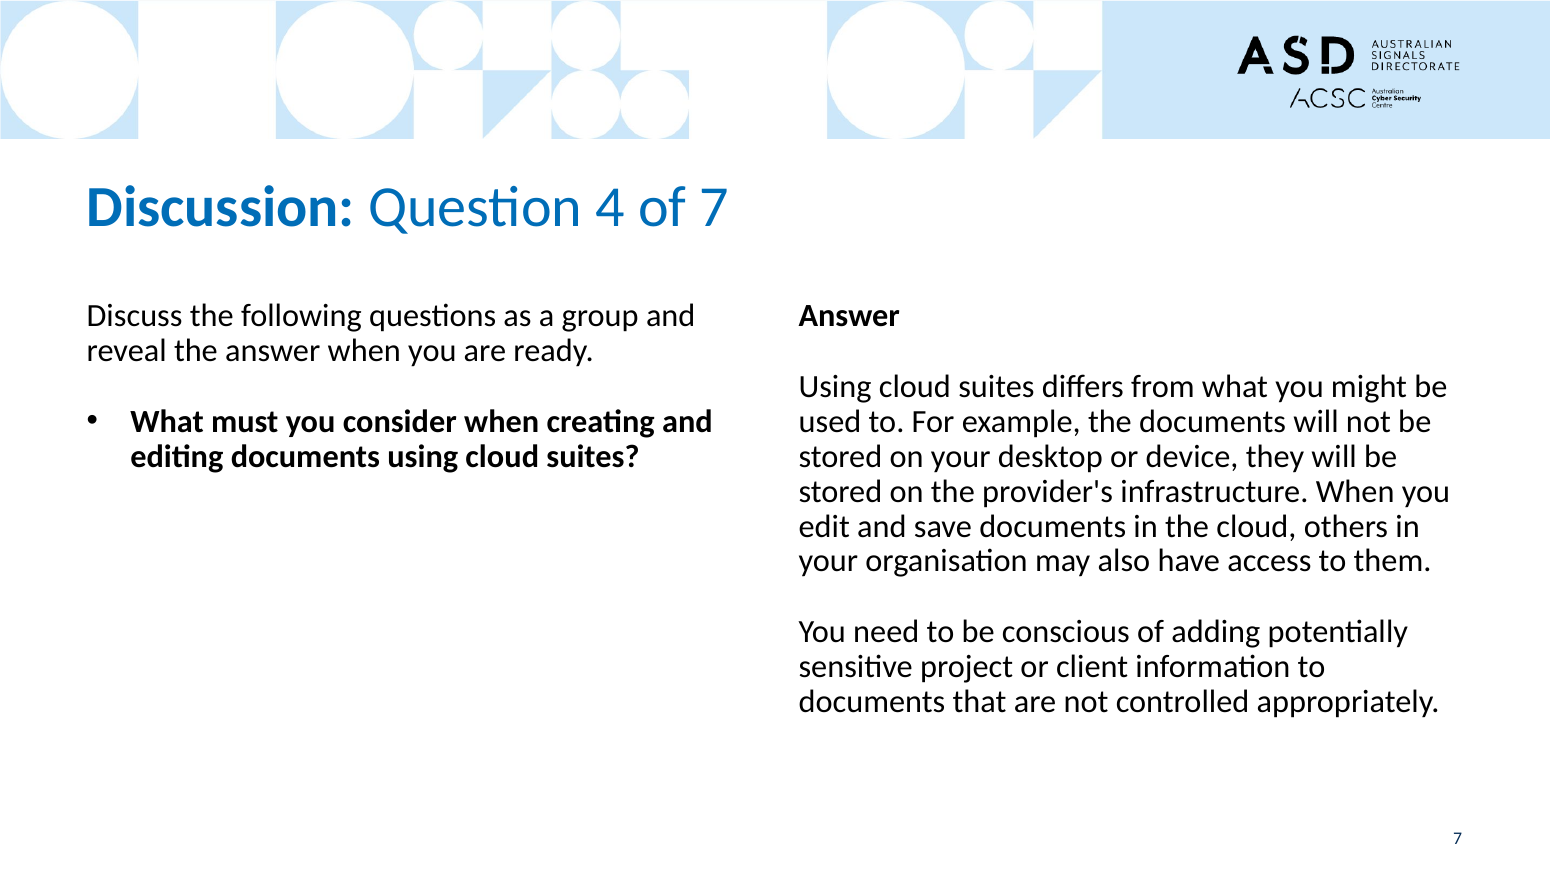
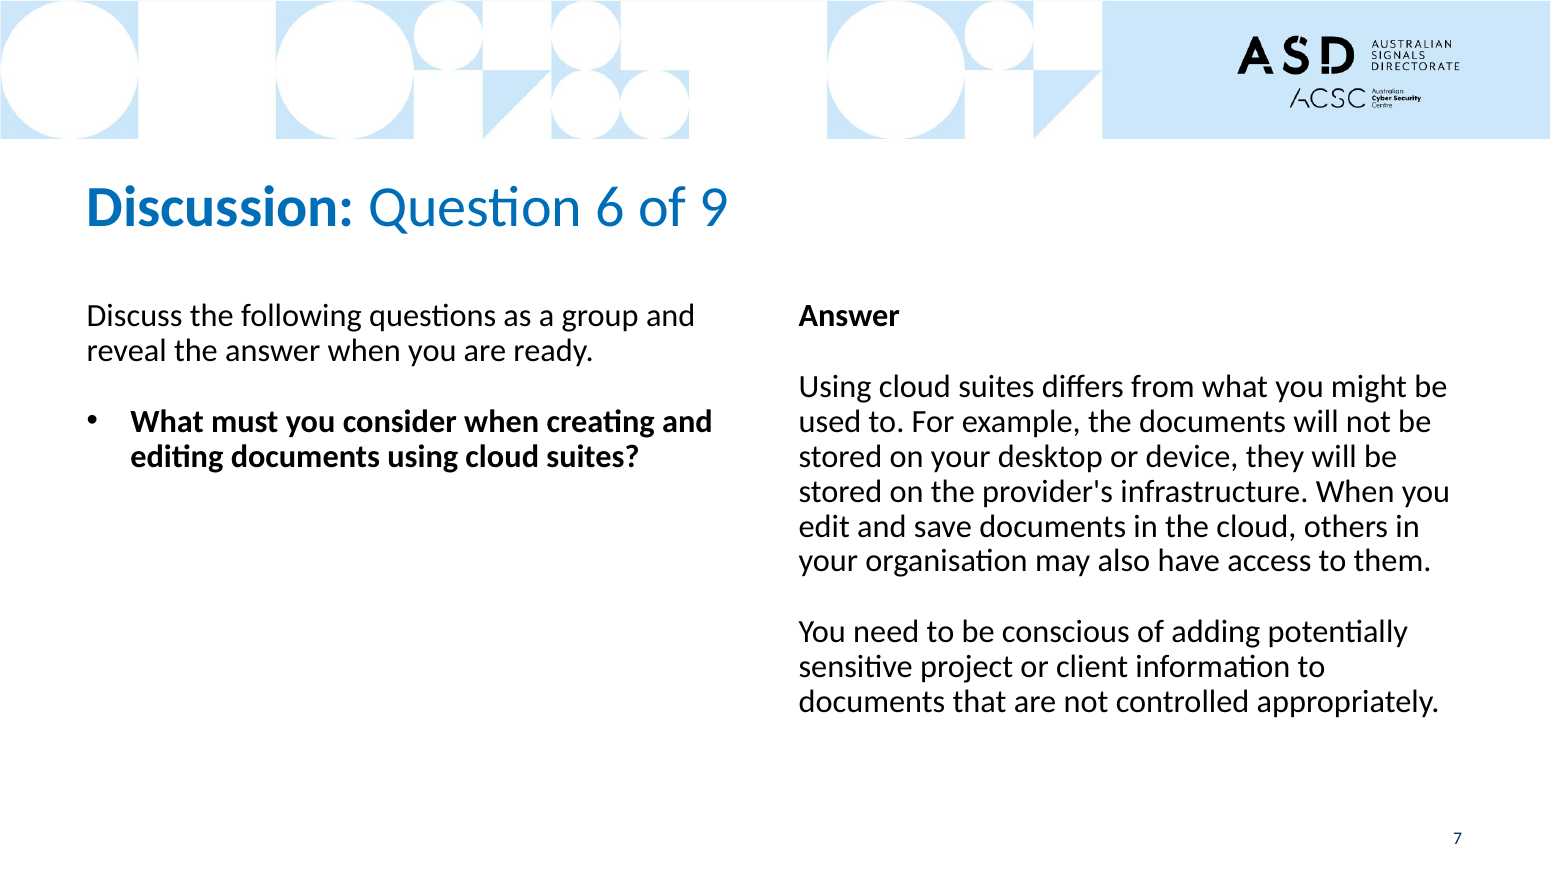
4: 4 -> 6 (610, 207)
of 7: 7 -> 9 (714, 207)
